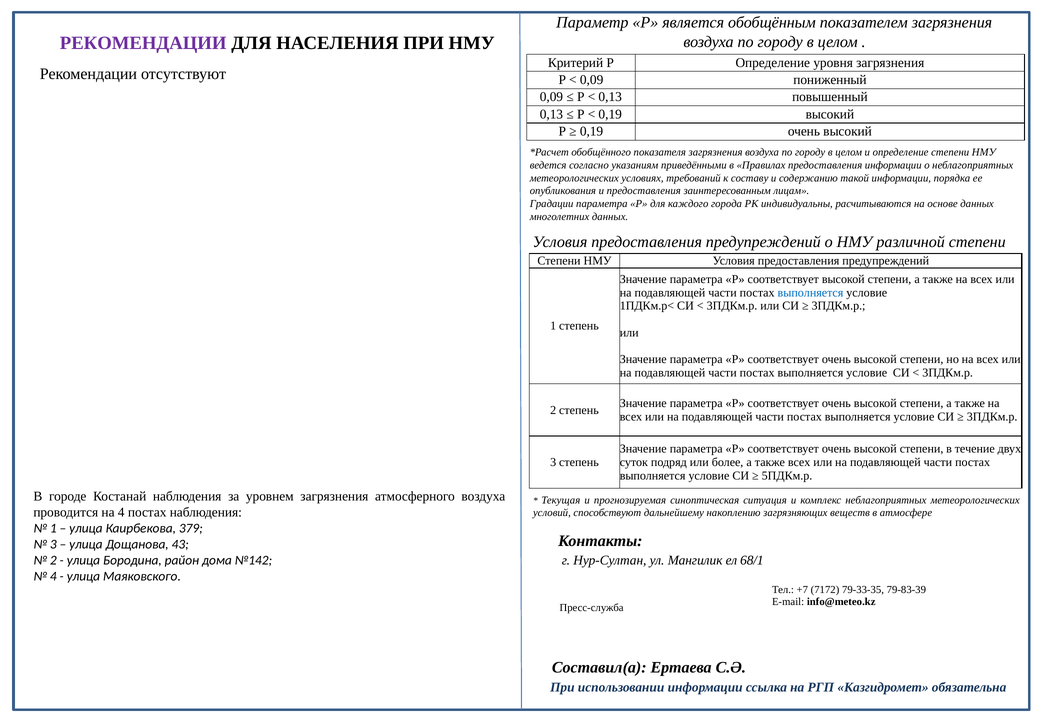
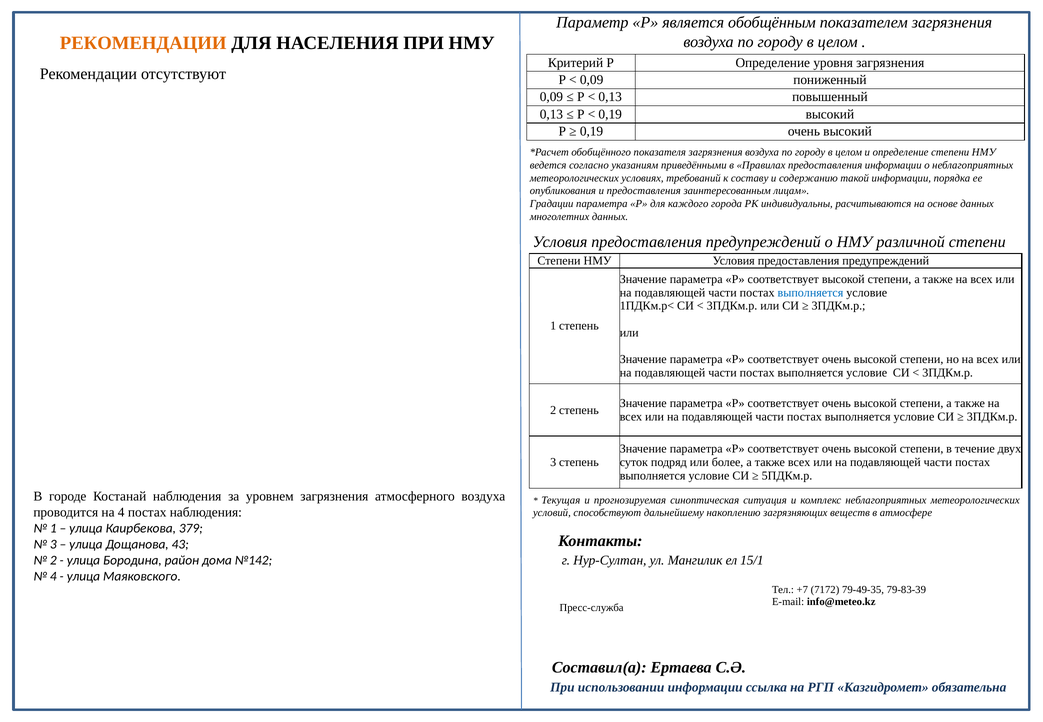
РЕКОМЕНДАЦИИ colour: purple -> orange (143, 43)
68/1: 68/1 -> 15/1 (752, 560)
79-33-35: 79-33-35 -> 79-49-35 (863, 590)
